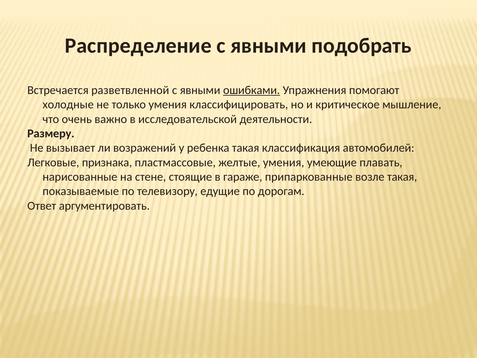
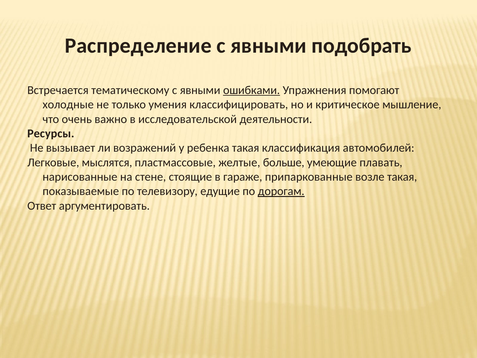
разветвленной: разветвленной -> тематическому (130, 90)
Размеру: Размеру -> Ресурсы (51, 133)
признака: признака -> мыслятся (107, 162)
желтые умения: умения -> больше (284, 162)
дорогам underline: none -> present (281, 191)
